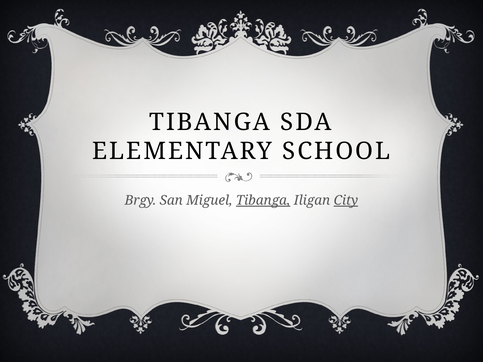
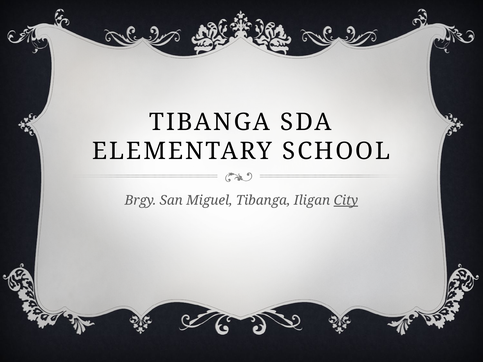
Tibanga underline: present -> none (263, 201)
